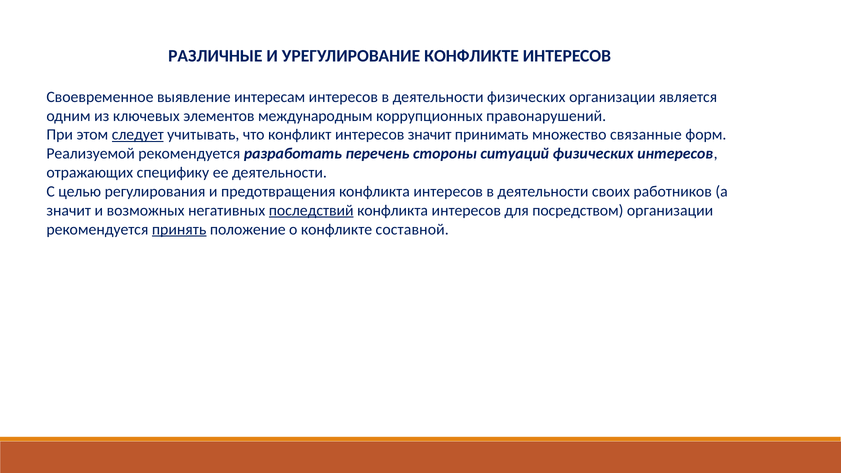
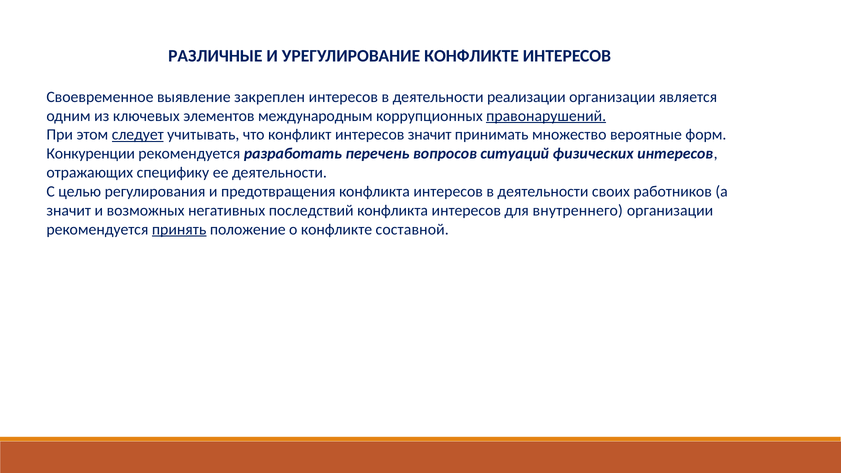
интересам: интересам -> закреплен (270, 97)
деятельности физических: физических -> реализации (526, 97)
правонарушений underline: none -> present (546, 116)
связанные: связанные -> вероятные (646, 135)
Реализуемой: Реализуемой -> Конкуренции (91, 154)
стороны: стороны -> вопросов (445, 154)
последствий underline: present -> none (311, 210)
посредством: посредством -> внутреннего (578, 210)
